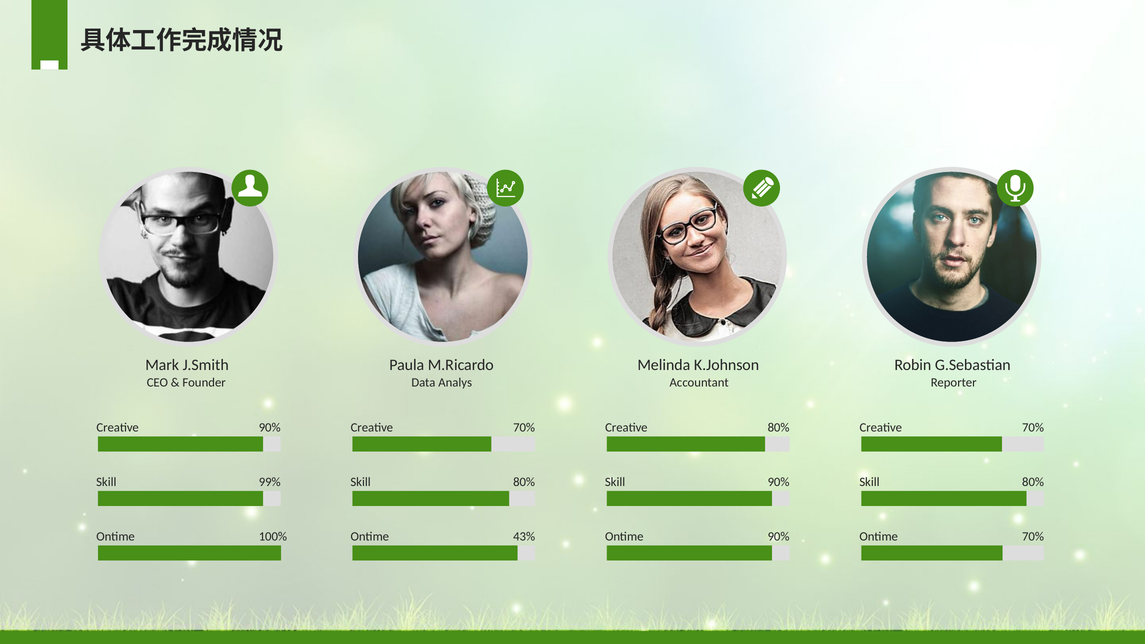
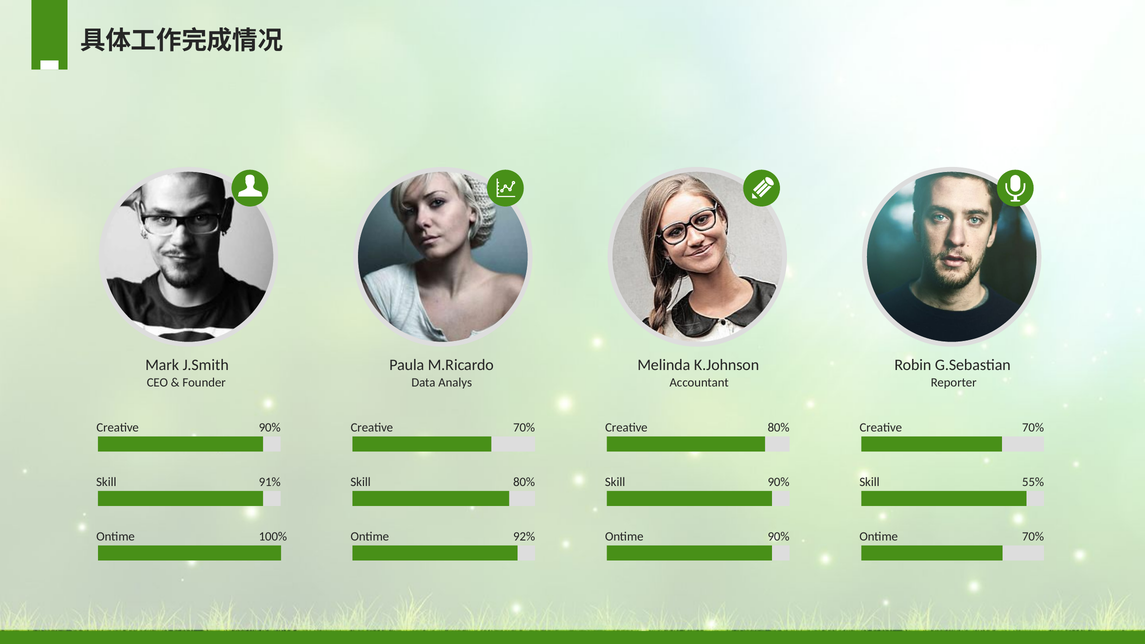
99%: 99% -> 91% (270, 482)
80%: 80% -> 55% (1033, 482)
43%: 43% -> 92% (524, 537)
